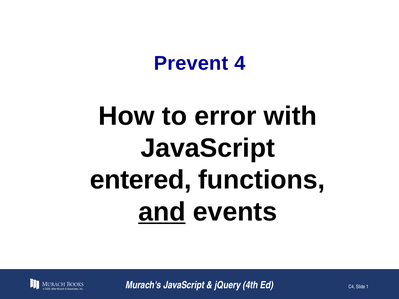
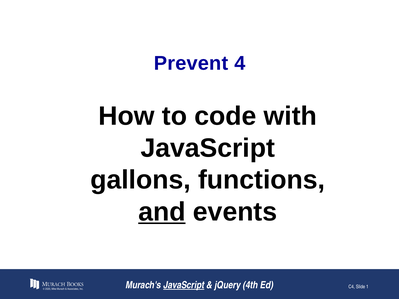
error: error -> code (225, 116)
entered: entered -> gallons (141, 180)
JavaScript underline: none -> present (184, 285)
